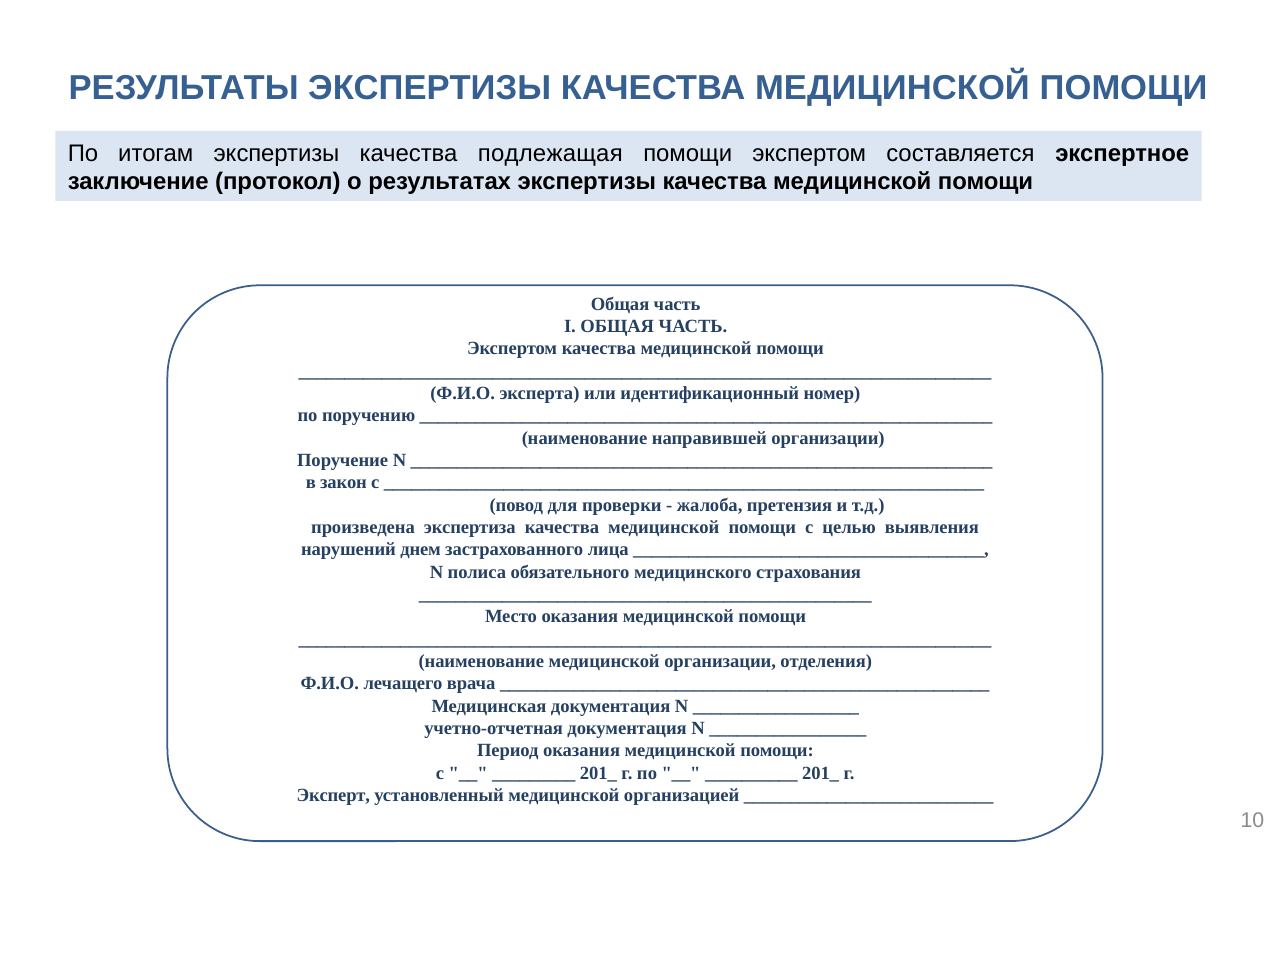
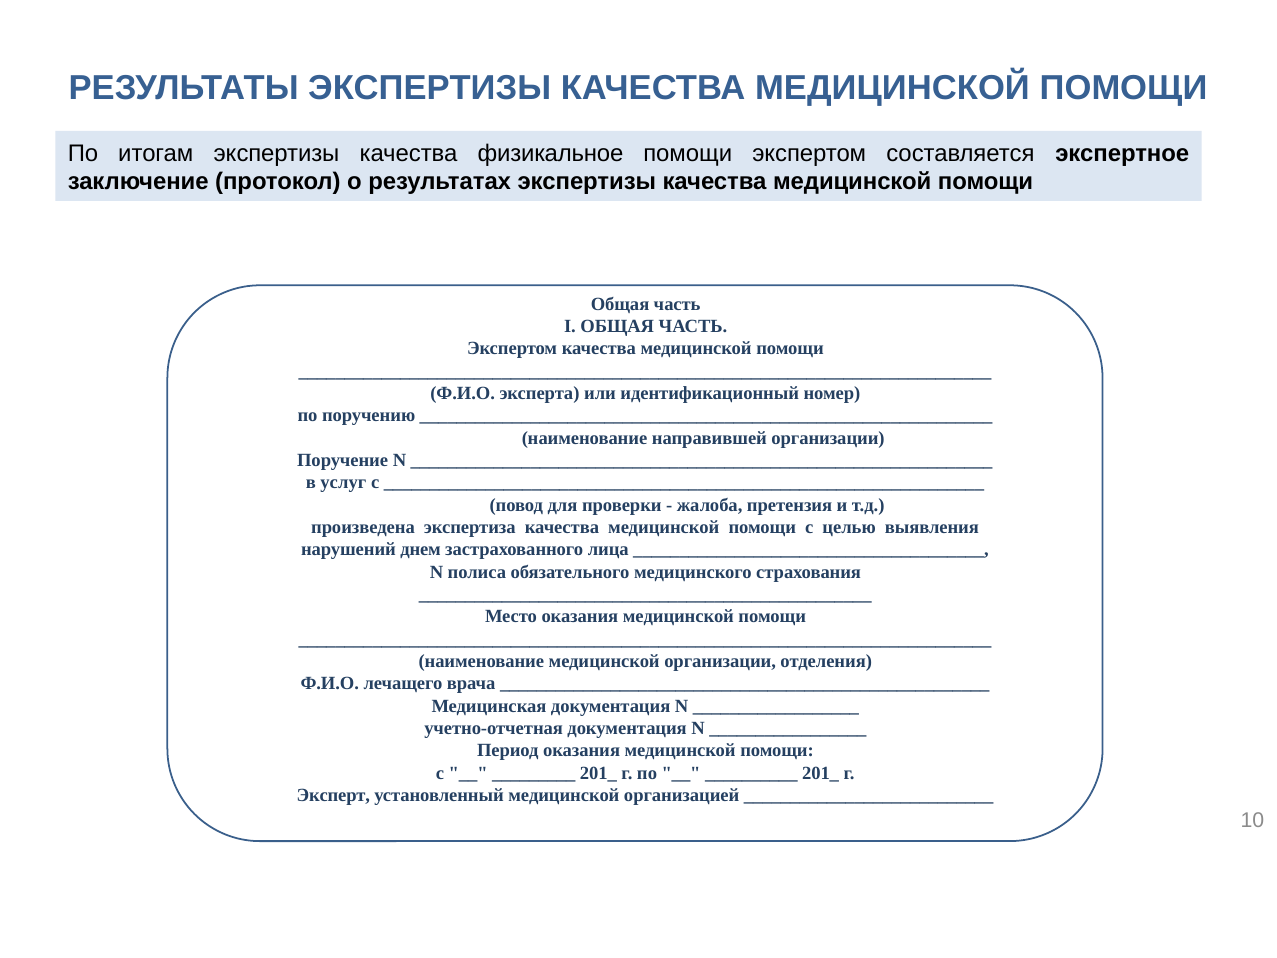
подлежащая: подлежащая -> физикальное (550, 153)
закон: закон -> услуг (343, 482)
